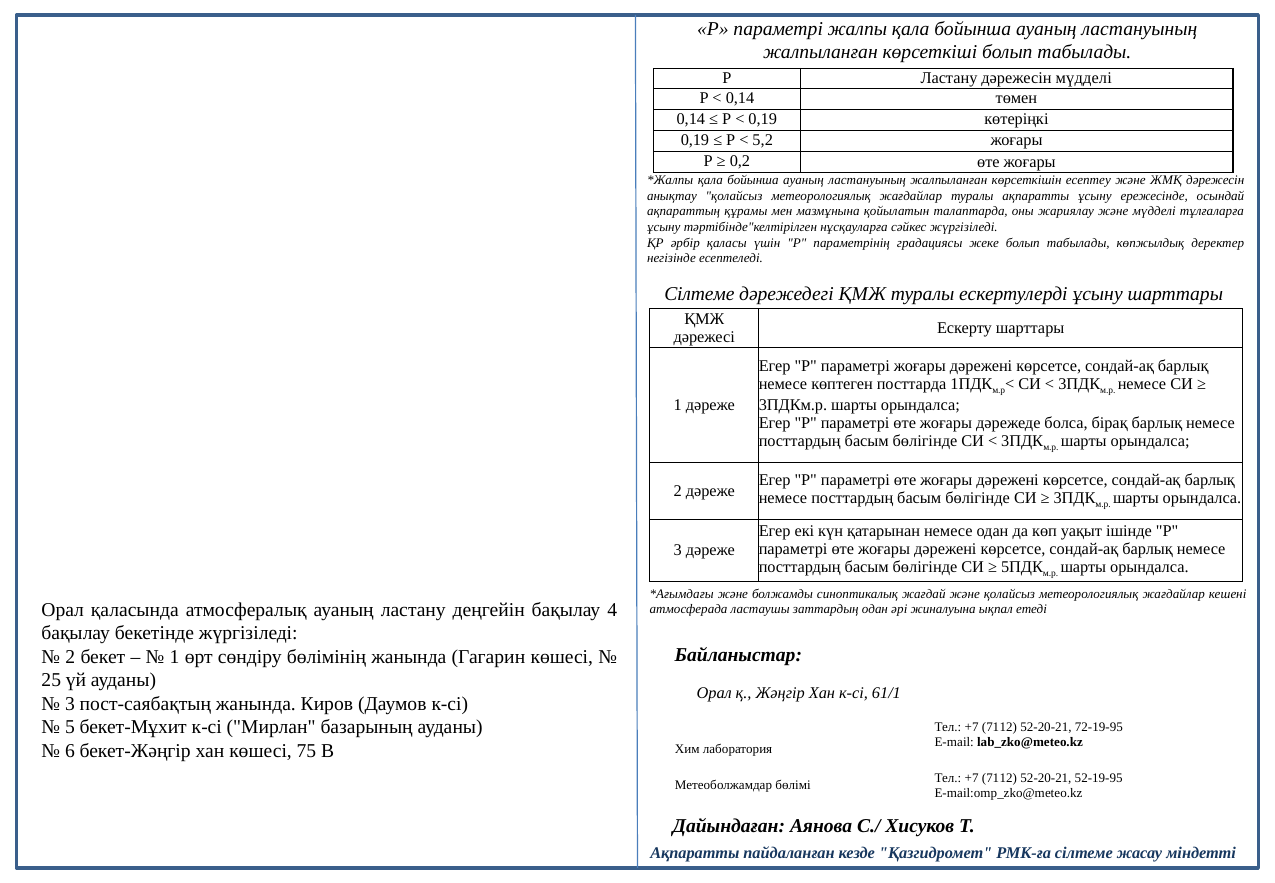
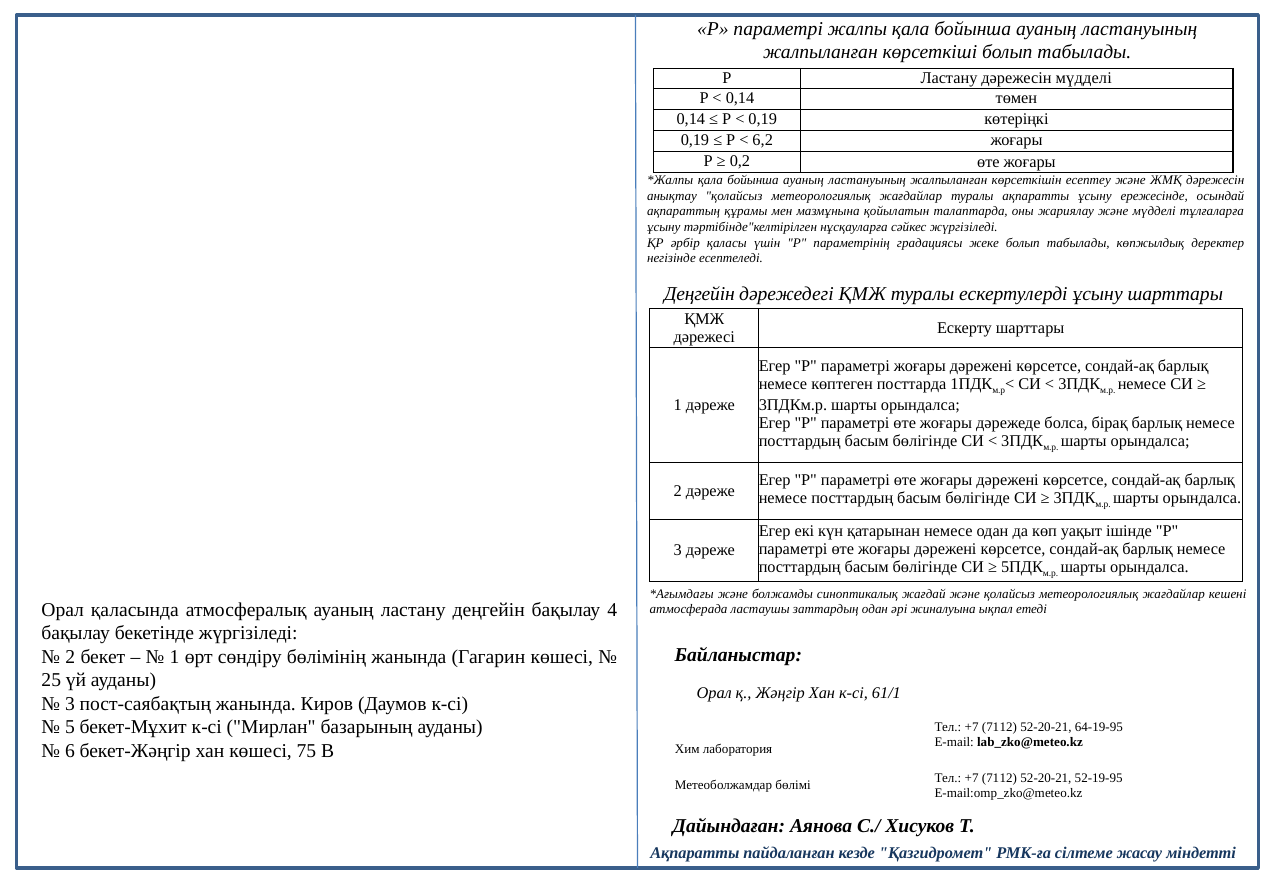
5,2: 5,2 -> 6,2 (763, 140)
Сілтеме: Сілтеме -> Деңгейін (699, 294)
72-19-95: 72-19-95 -> 64-19-95 (1099, 727)
